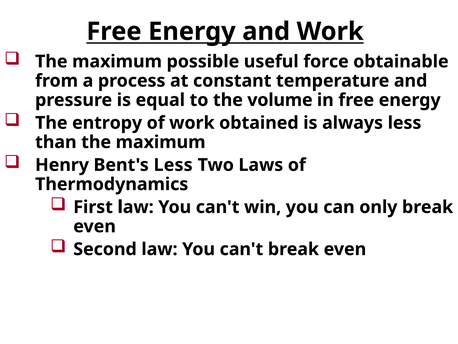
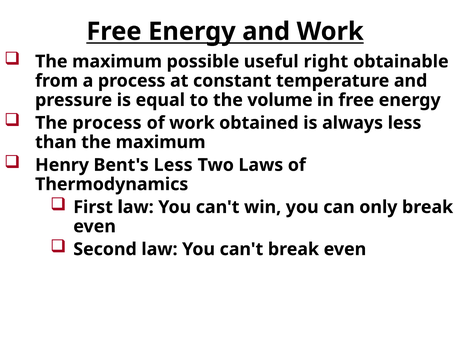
force: force -> right (326, 61)
The entropy: entropy -> process (107, 123)
